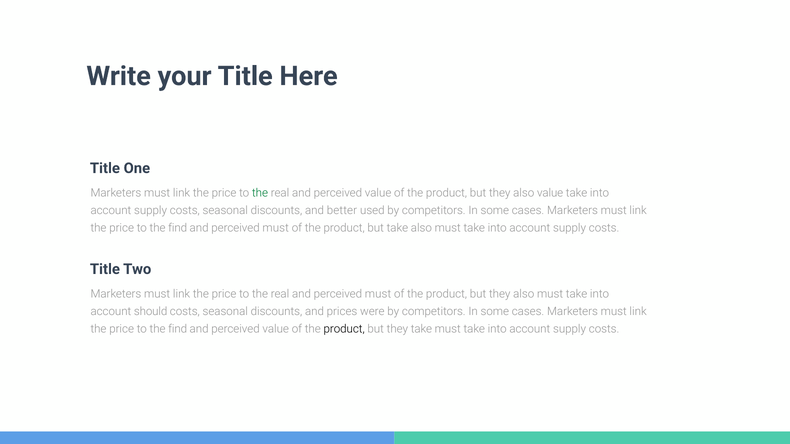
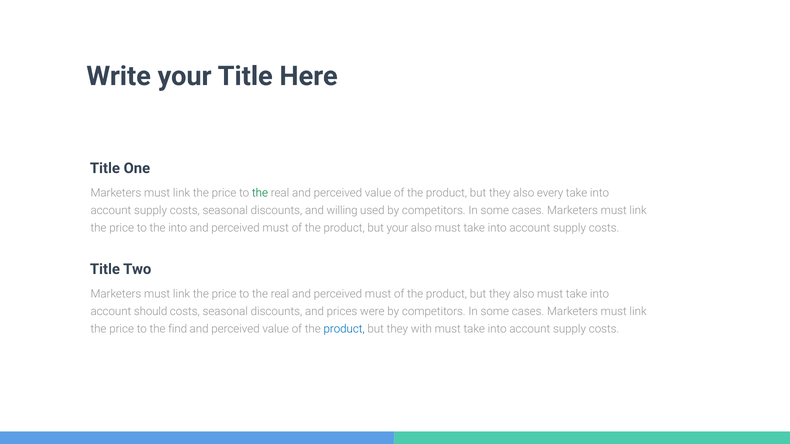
also value: value -> every (550, 193)
better: better -> willing (342, 211)
find: find -> into (178, 228)
but take: take -> your (397, 228)
product colour: black -> blue (344, 329)
they take: take -> with (421, 329)
